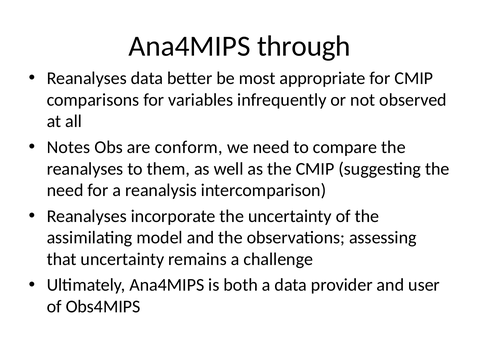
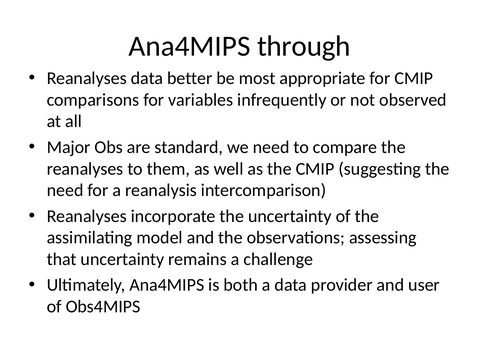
Notes: Notes -> Major (69, 147)
conform: conform -> standard (189, 147)
